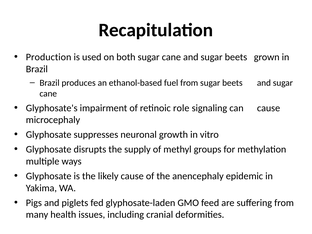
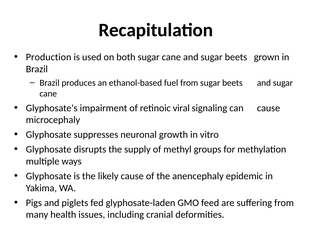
role: role -> viral (181, 108)
